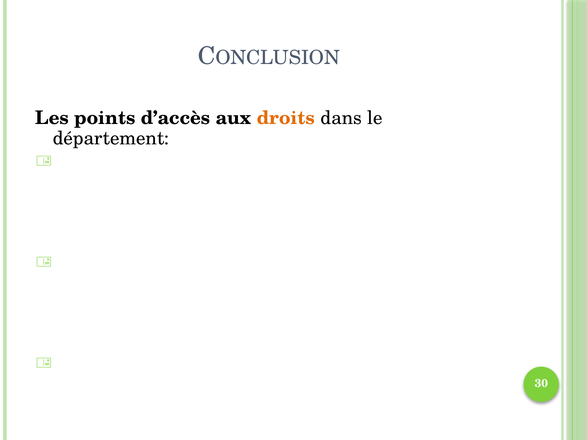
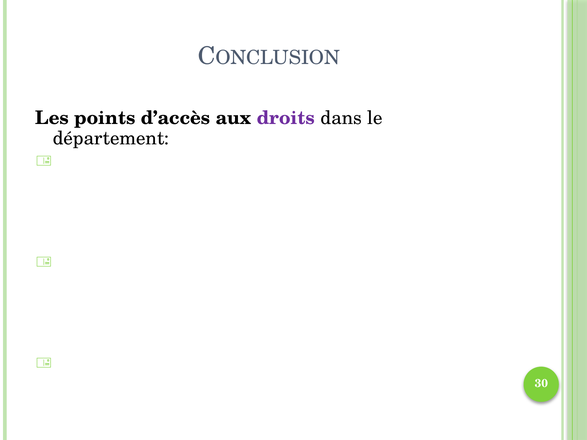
droits colour: orange -> purple (286, 118)
